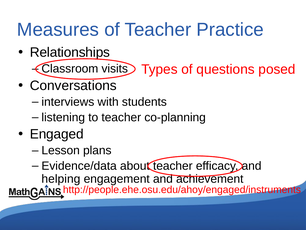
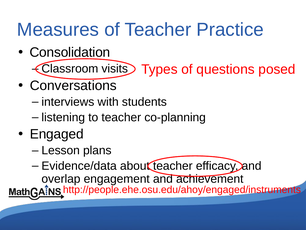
Relationships: Relationships -> Consolidation (70, 52)
helping: helping -> overlap (61, 178)
